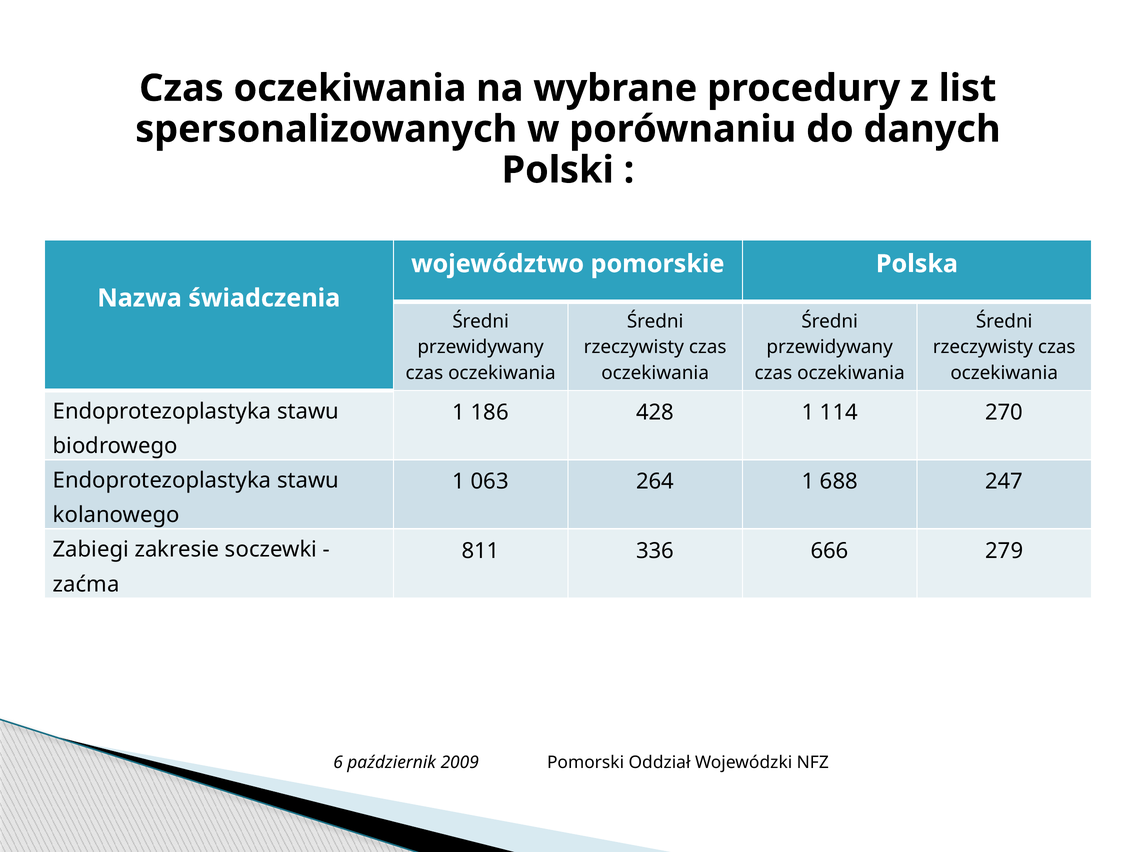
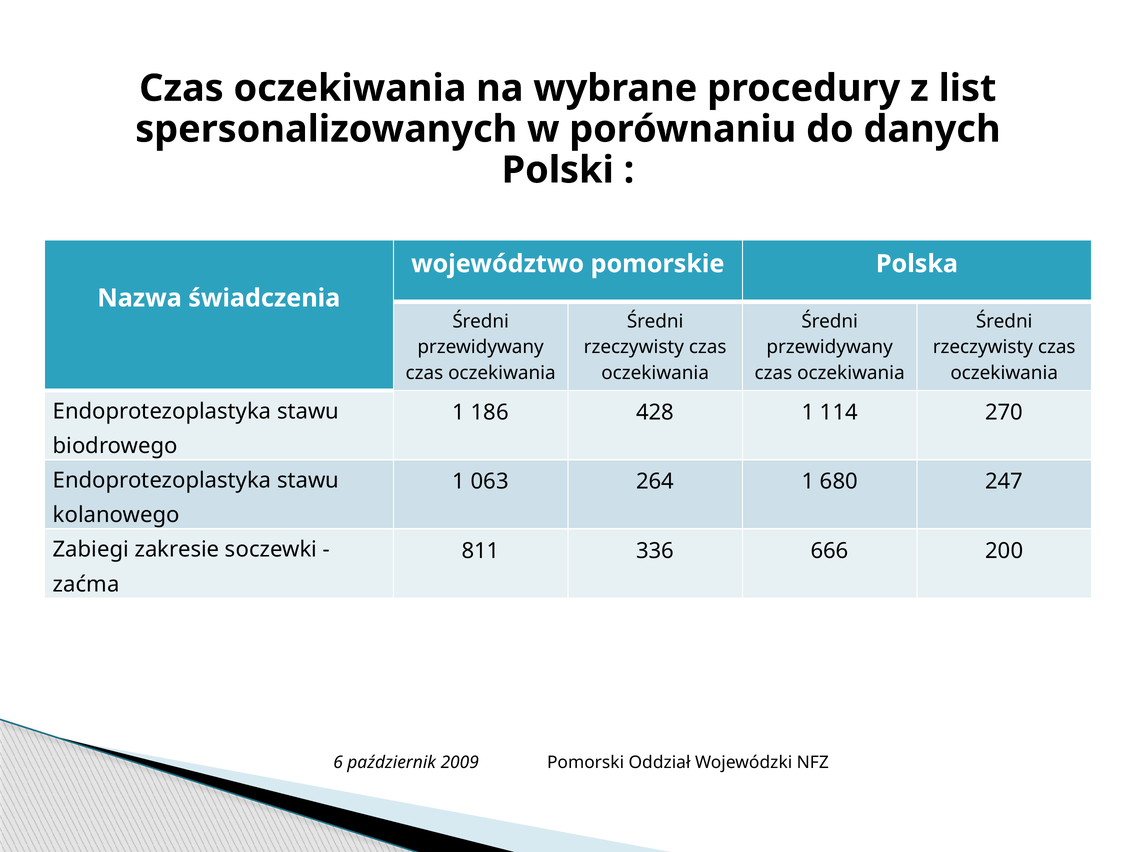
688: 688 -> 680 (839, 482)
279: 279 -> 200 (1004, 551)
